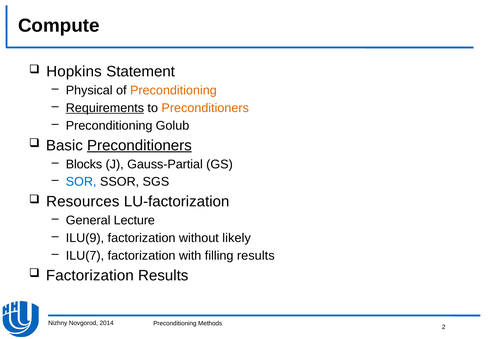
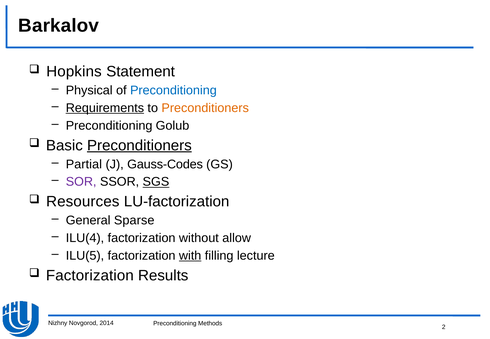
Compute: Compute -> Barkalov (59, 25)
Preconditioning colour: orange -> blue (173, 90)
Blocks: Blocks -> Partial (84, 164)
Gauss-Partial: Gauss-Partial -> Gauss-Codes (165, 164)
SOR colour: blue -> purple (81, 182)
SGS underline: none -> present (156, 182)
Lecture: Lecture -> Sparse (134, 221)
ILU(9: ILU(9 -> ILU(4 (85, 238)
likely: likely -> allow (237, 238)
ILU(7: ILU(7 -> ILU(5 (85, 256)
with underline: none -> present (190, 256)
filling results: results -> lecture (256, 256)
